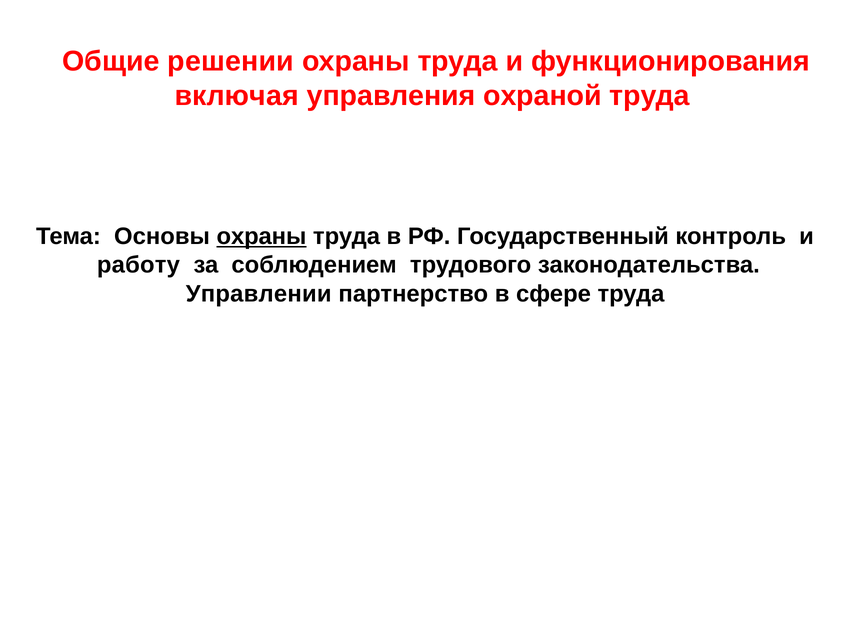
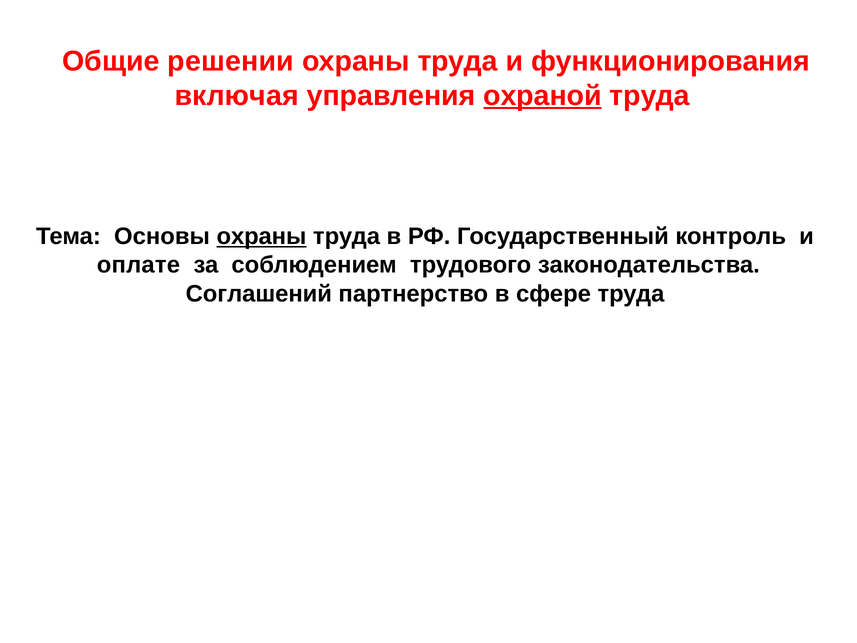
охраной underline: none -> present (543, 96)
работу: работу -> оплате (138, 265)
Управлении: Управлении -> Соглашений (259, 294)
